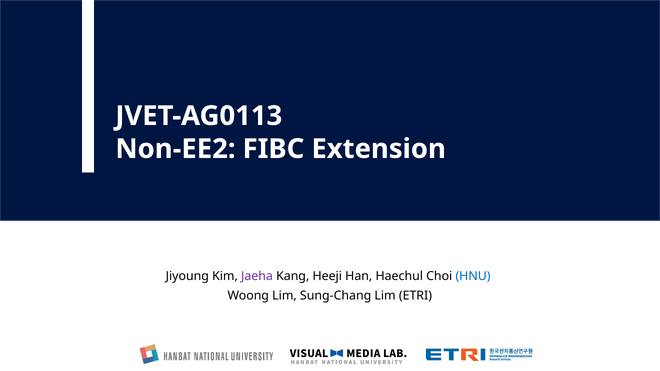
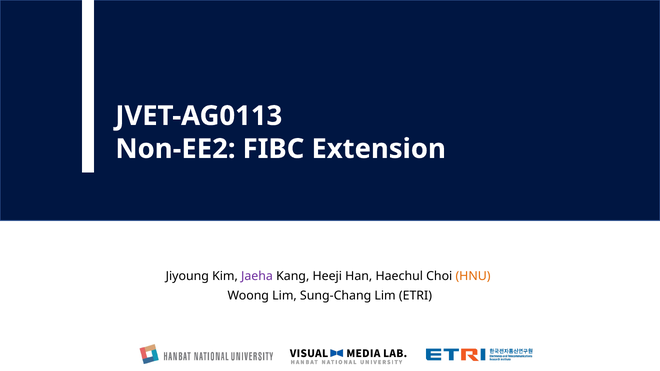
HNU colour: blue -> orange (473, 276)
